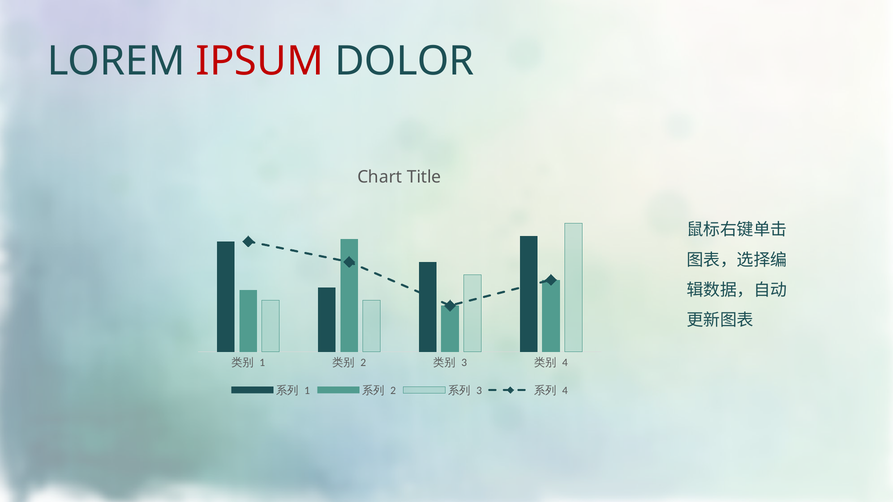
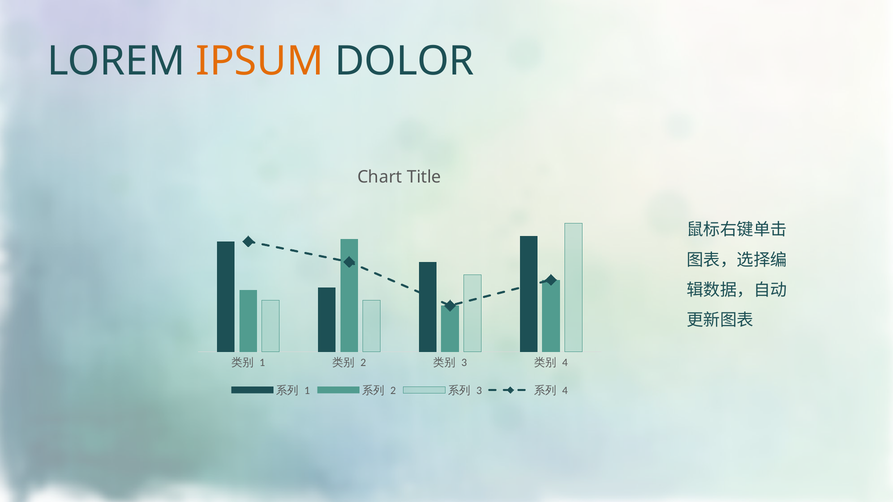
IPSUM colour: red -> orange (260, 61)
